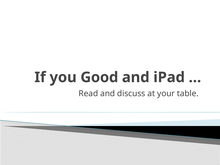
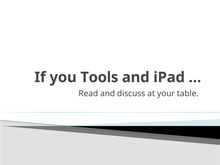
Good: Good -> Tools (99, 77)
